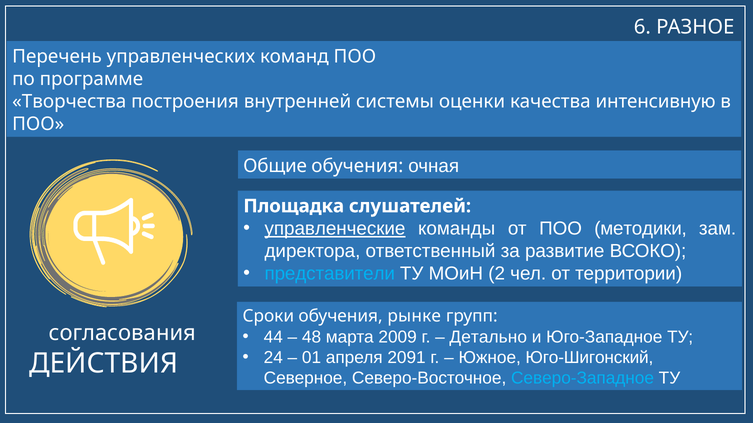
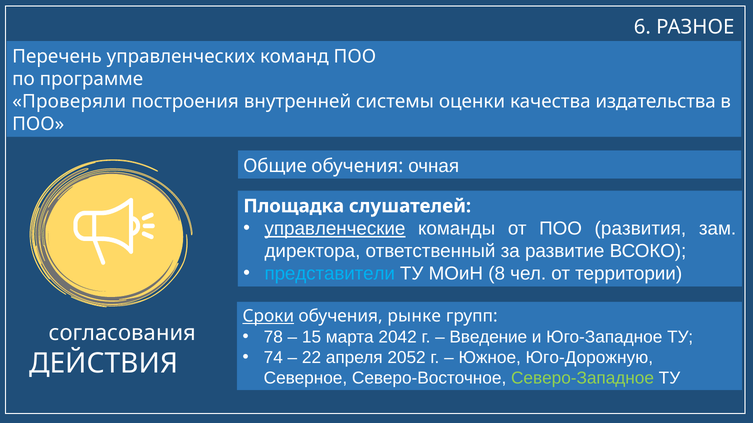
Творчества: Творчества -> Проверяли (69, 102)
интенсивную: интенсивную -> издательства (656, 102)
методики: методики -> развития (640, 229)
2: 2 -> 8 (497, 274)
Сроки underline: none -> present (268, 317)
44: 44 -> 78 (273, 337)
48: 48 -> 15 (312, 337)
2009: 2009 -> 2042 (398, 337)
Детально: Детально -> Введение (488, 337)
24: 24 -> 74 (273, 358)
01: 01 -> 22 (312, 358)
2091: 2091 -> 2052 (407, 358)
Юго-Шигонский: Юго-Шигонский -> Юго-Дорожную (589, 358)
Северо-Западное colour: light blue -> light green (583, 379)
